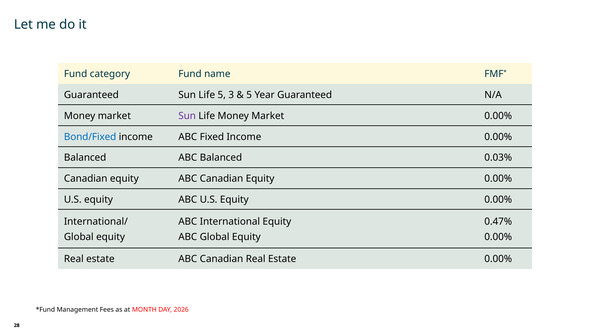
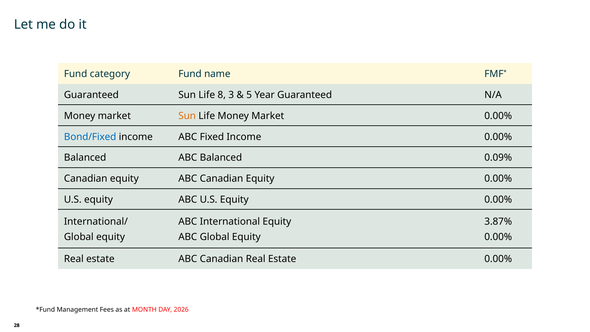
Life 5: 5 -> 8 (222, 95)
Sun colour: purple -> orange (187, 116)
0.03%: 0.03% -> 0.09% (498, 158)
0.47%: 0.47% -> 3.87% (498, 222)
